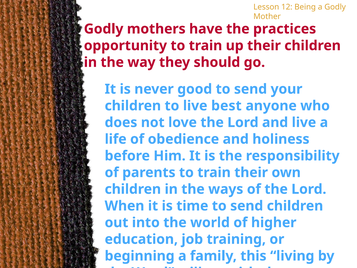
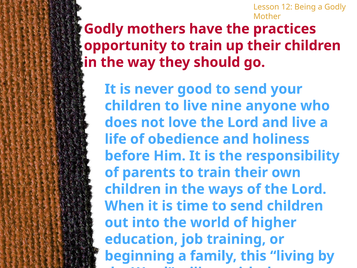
best: best -> nine (226, 106)
